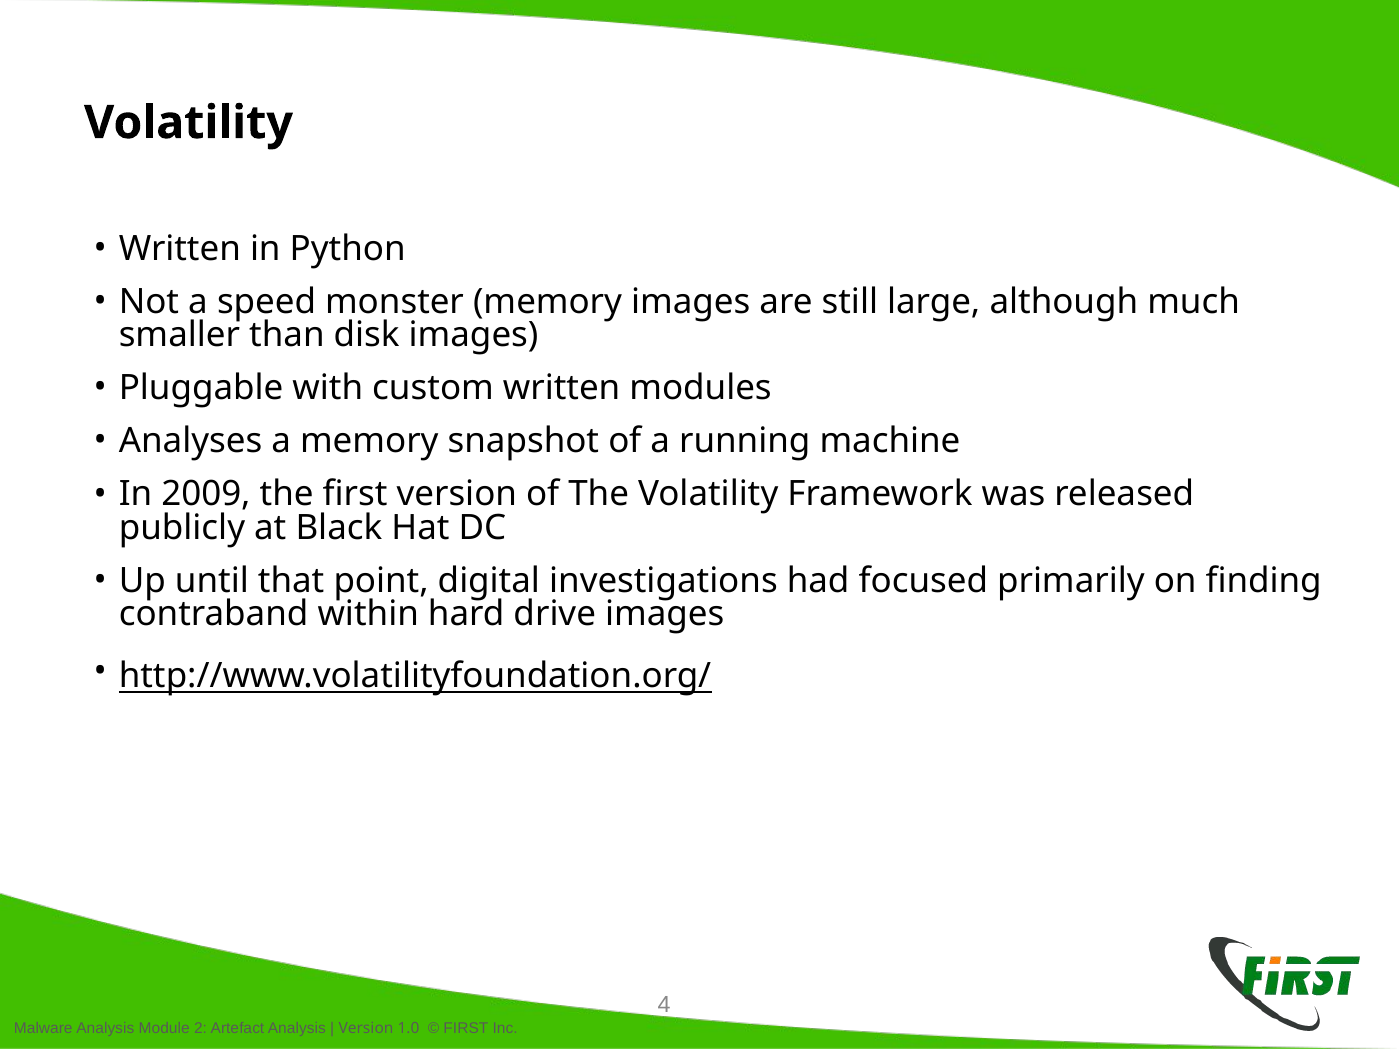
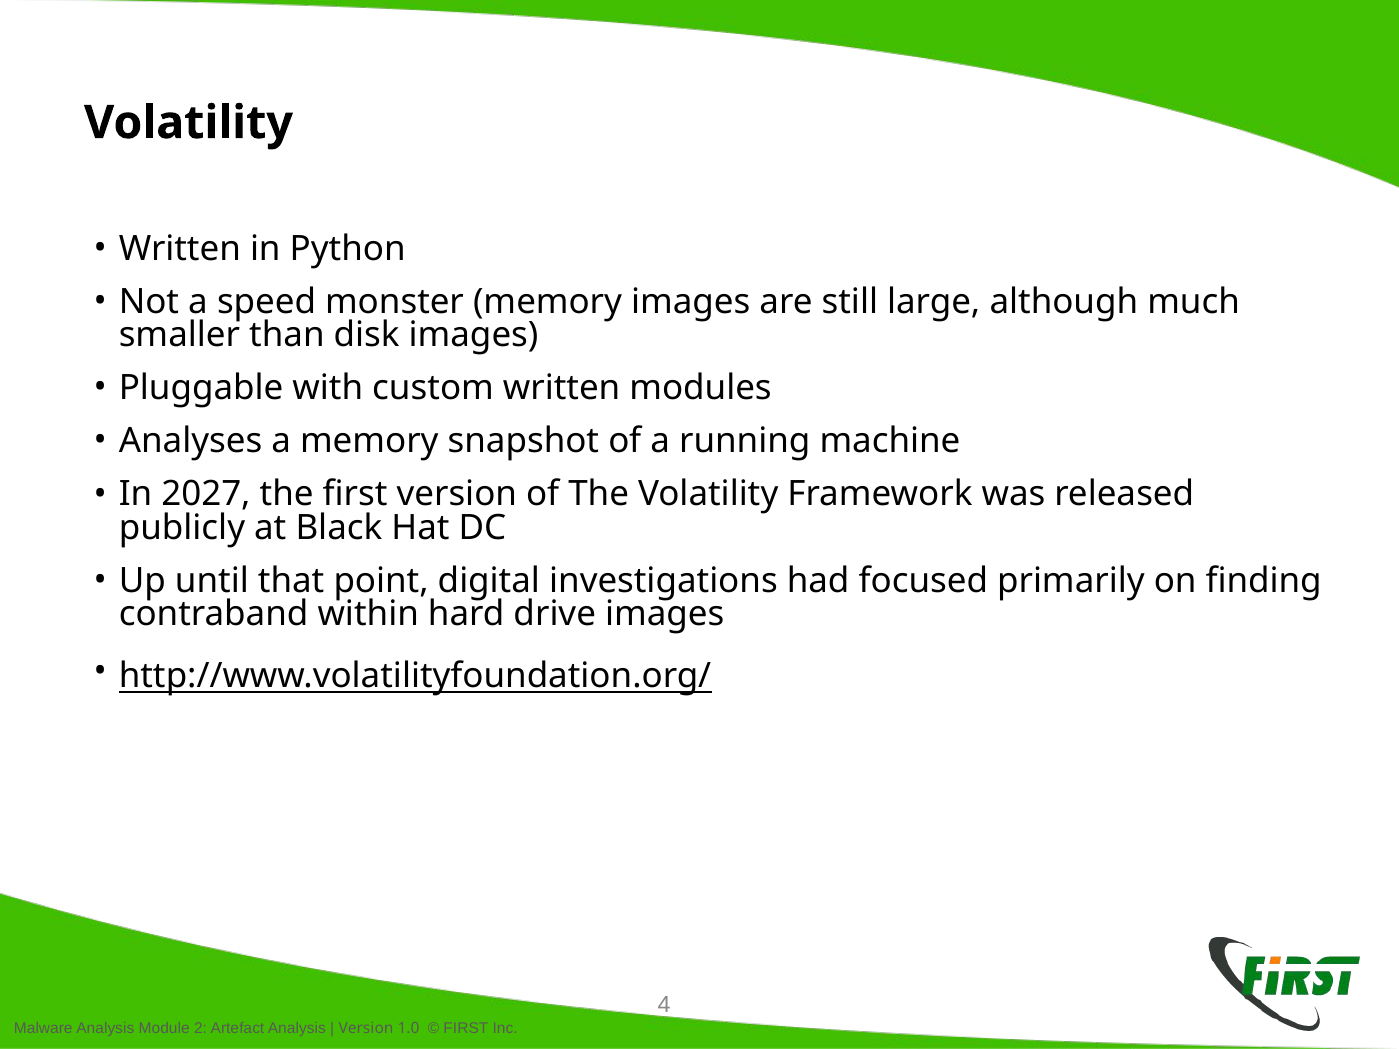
2009: 2009 -> 2027 (206, 494)
